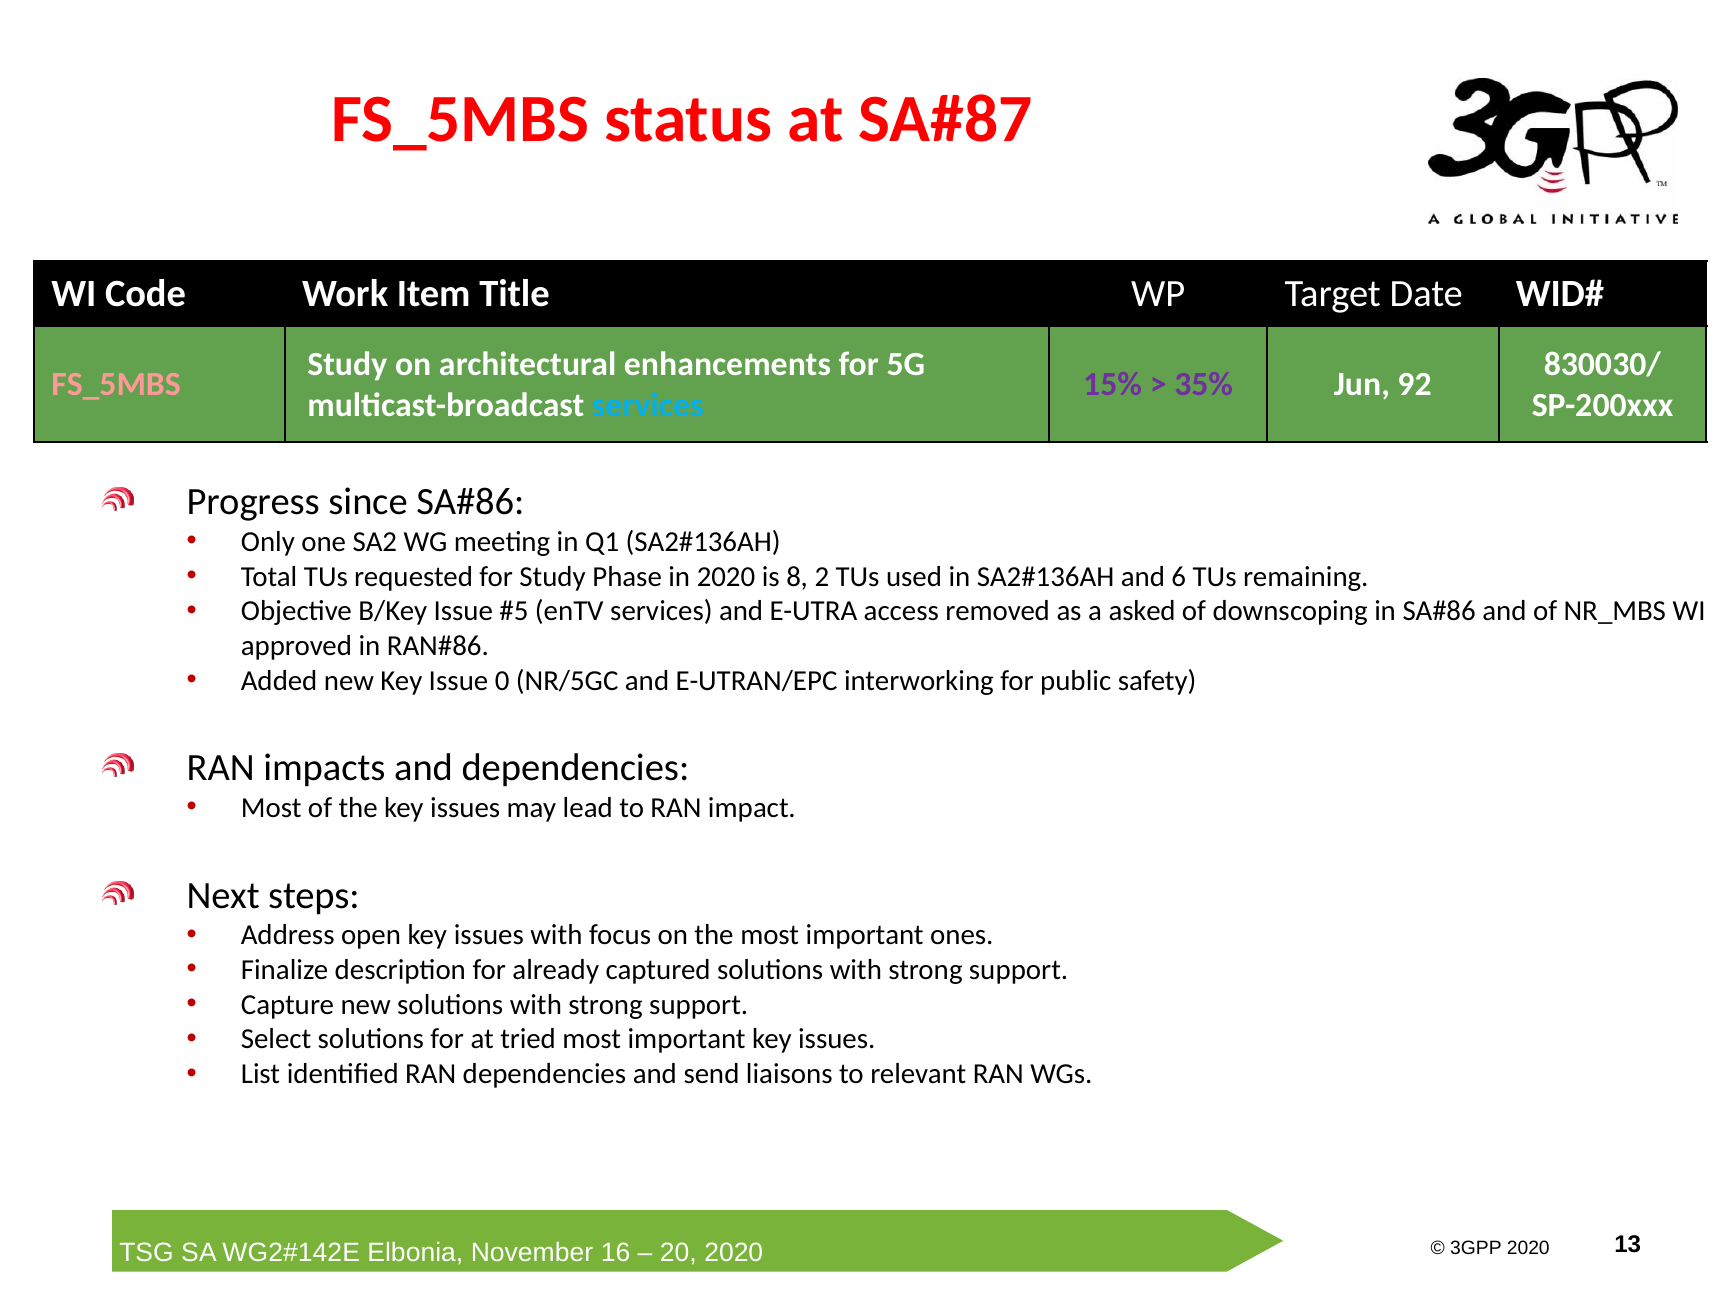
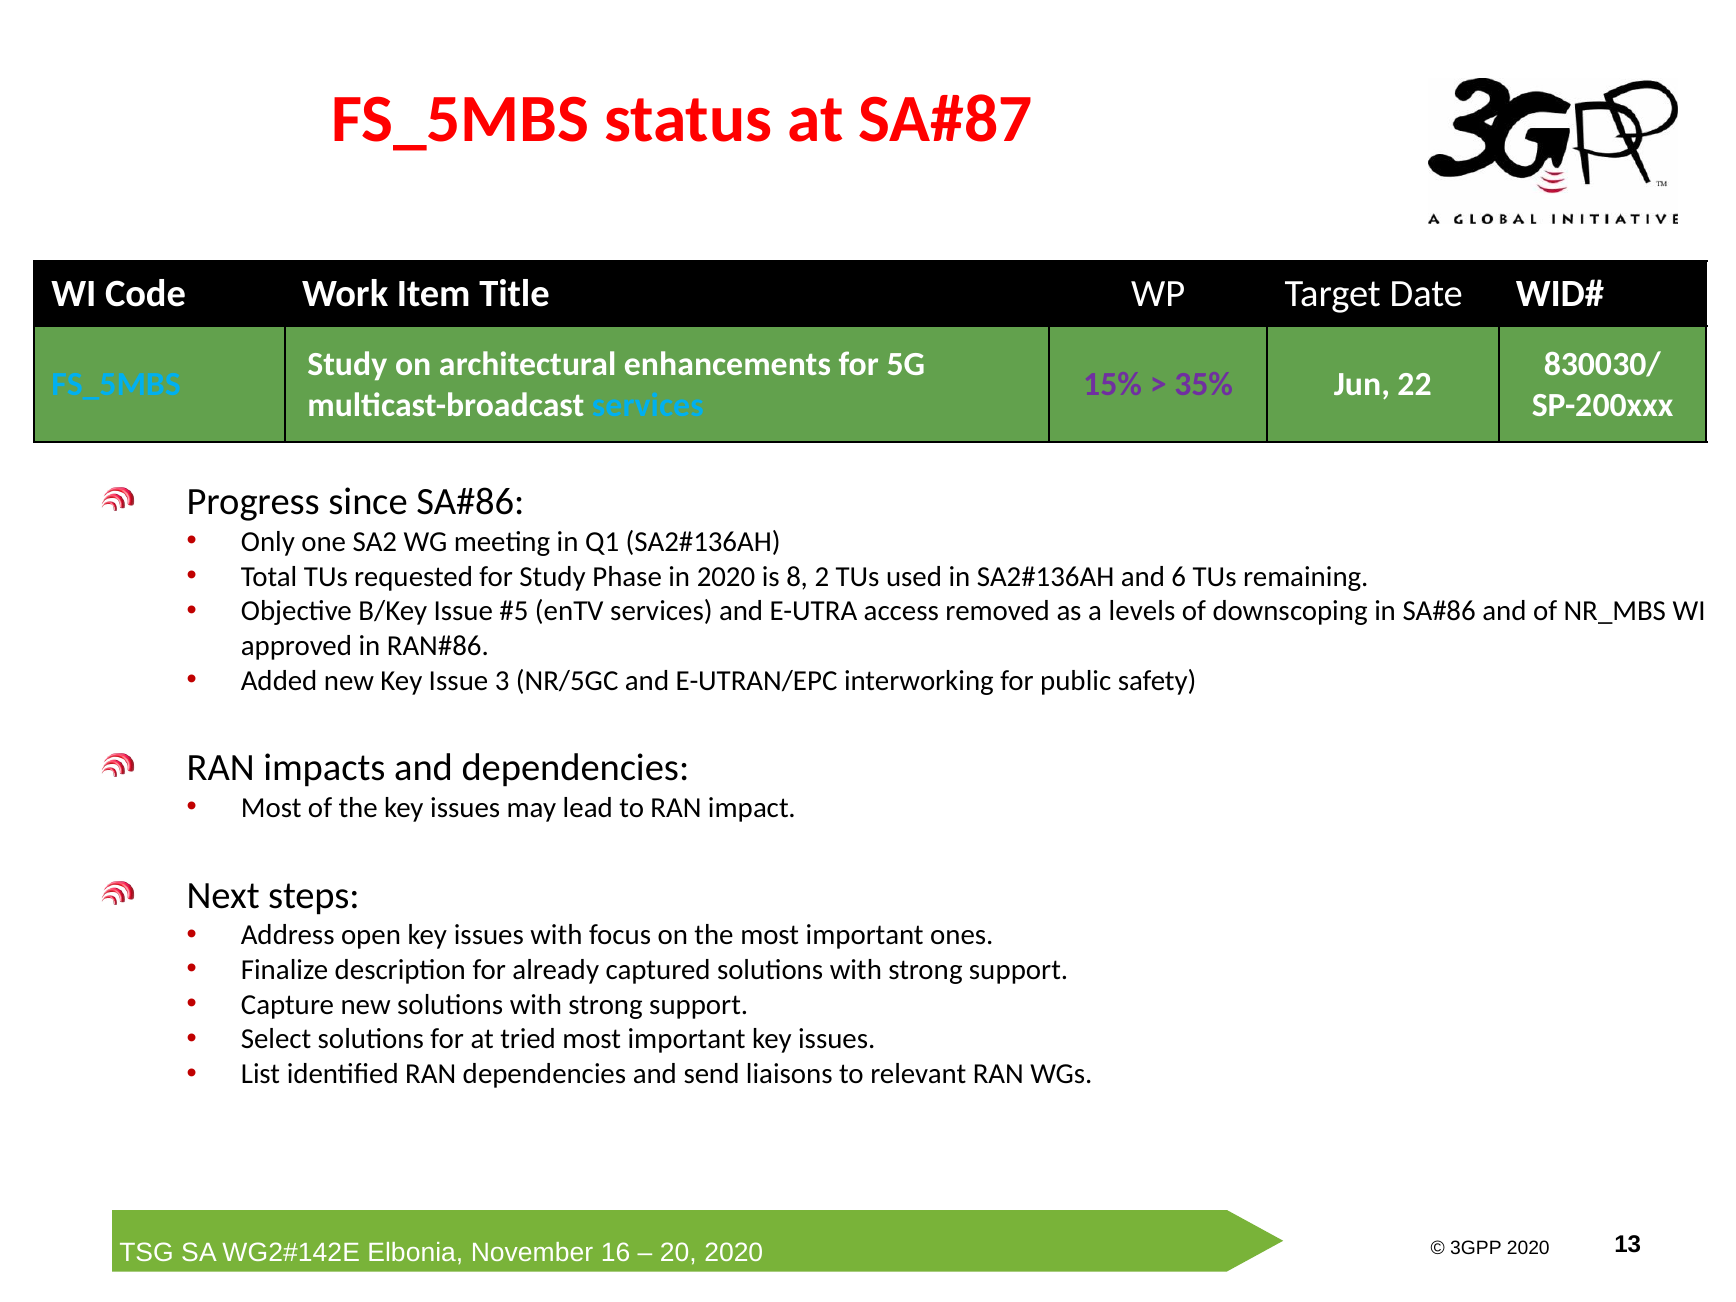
FS_5MBS colour: pink -> light blue (116, 385)
92: 92 -> 22 (1415, 385)
asked: asked -> levels (1142, 611)
0: 0 -> 3 (502, 681)
